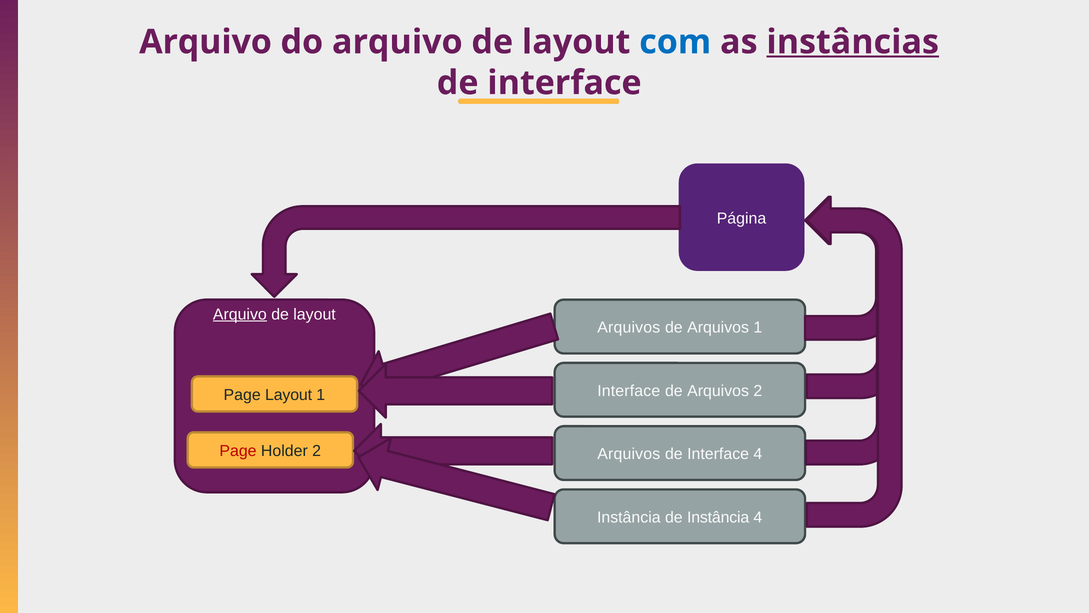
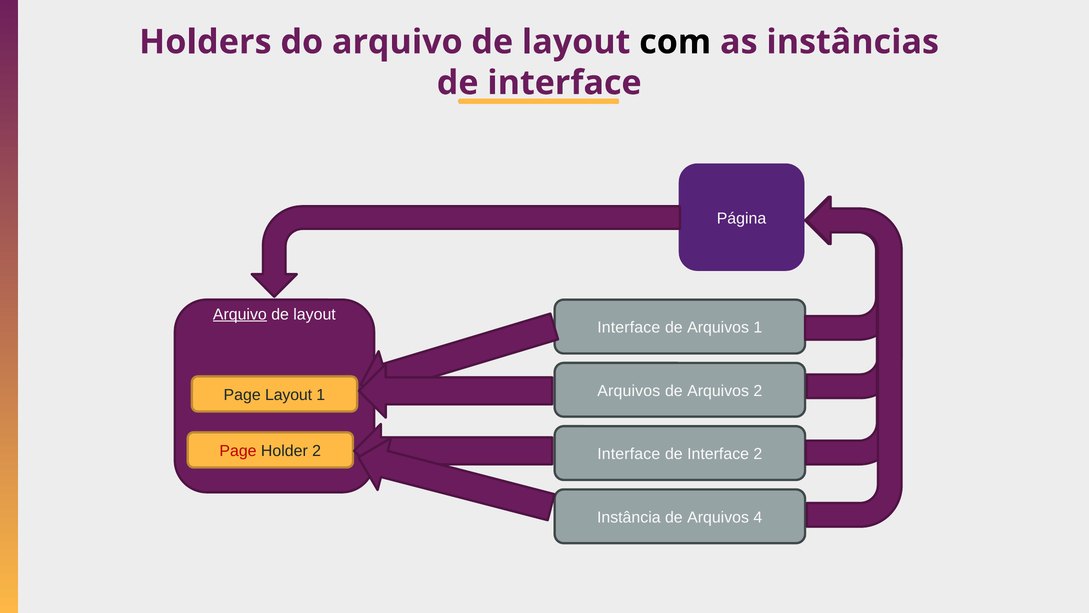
Arquivo: Arquivo -> Holders (205, 42)
com colour: blue -> black (675, 42)
instâncias underline: present -> none (853, 42)
Arquivos: Arquivos -> Interface (629, 327)
Interface: Interface -> Arquivos (629, 391)
Arquivos: Arquivos -> Interface (629, 454)
Interface 4: 4 -> 2 (758, 454)
Instância de Instância: Instância -> Arquivos (718, 517)
